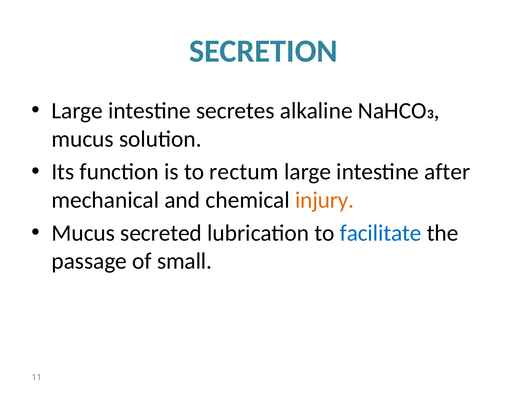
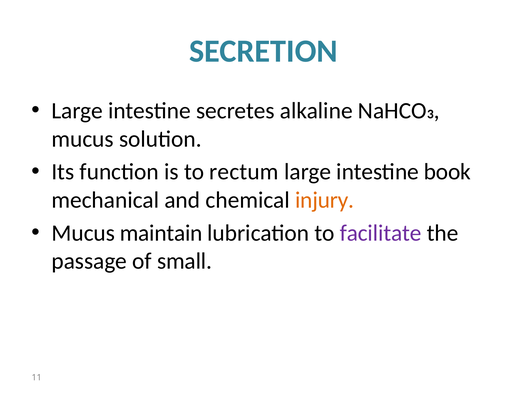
after: after -> book (447, 172)
secreted: secreted -> maintain (161, 232)
facilitate colour: blue -> purple (381, 232)
